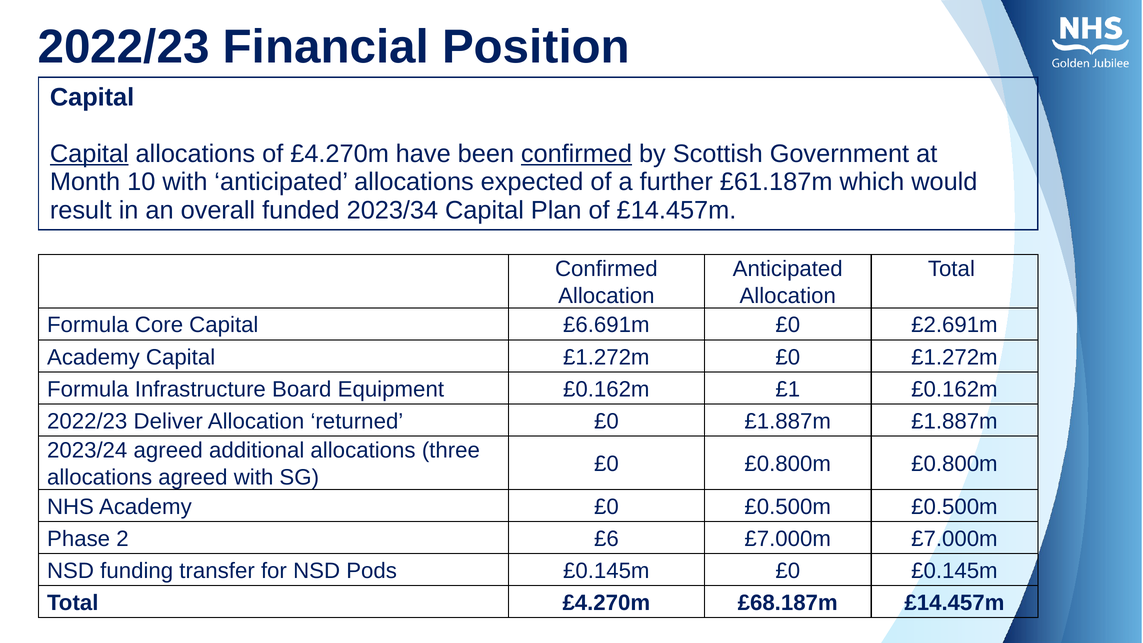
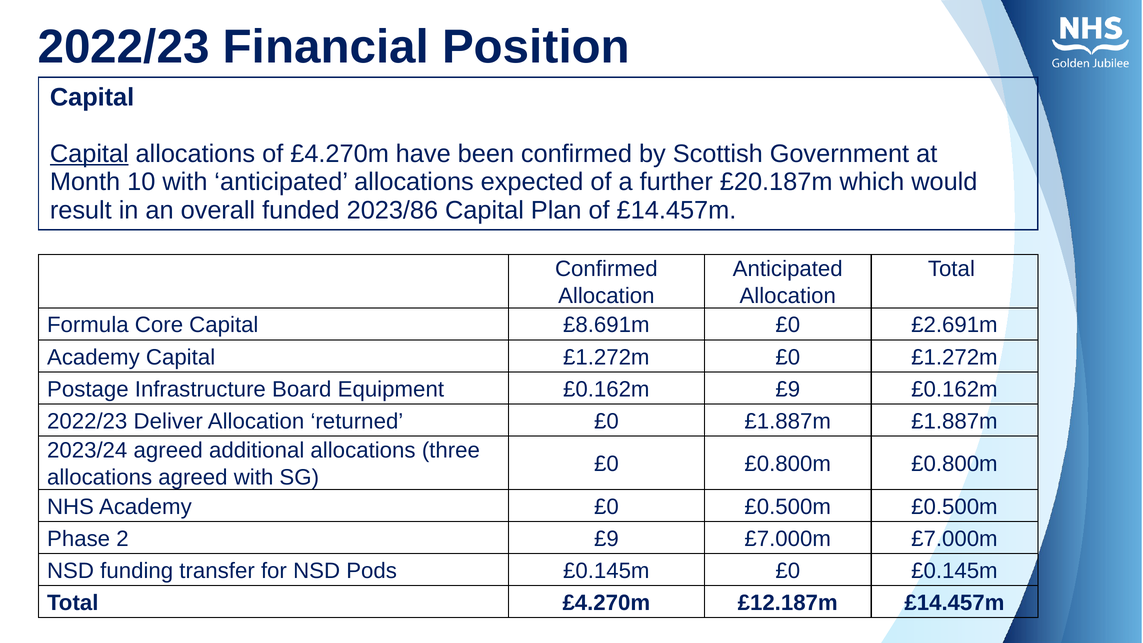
confirmed underline: present -> none (577, 154)
£61.187m: £61.187m -> £20.187m (776, 182)
2023/34: 2023/34 -> 2023/86 (392, 210)
£6.691m: £6.691m -> £8.691m (606, 325)
Formula: Formula -> Postage (88, 389)
£0.162m £1: £1 -> £9 (788, 389)
2 £6: £6 -> £9 (606, 539)
£68.187m: £68.187m -> £12.187m (788, 603)
